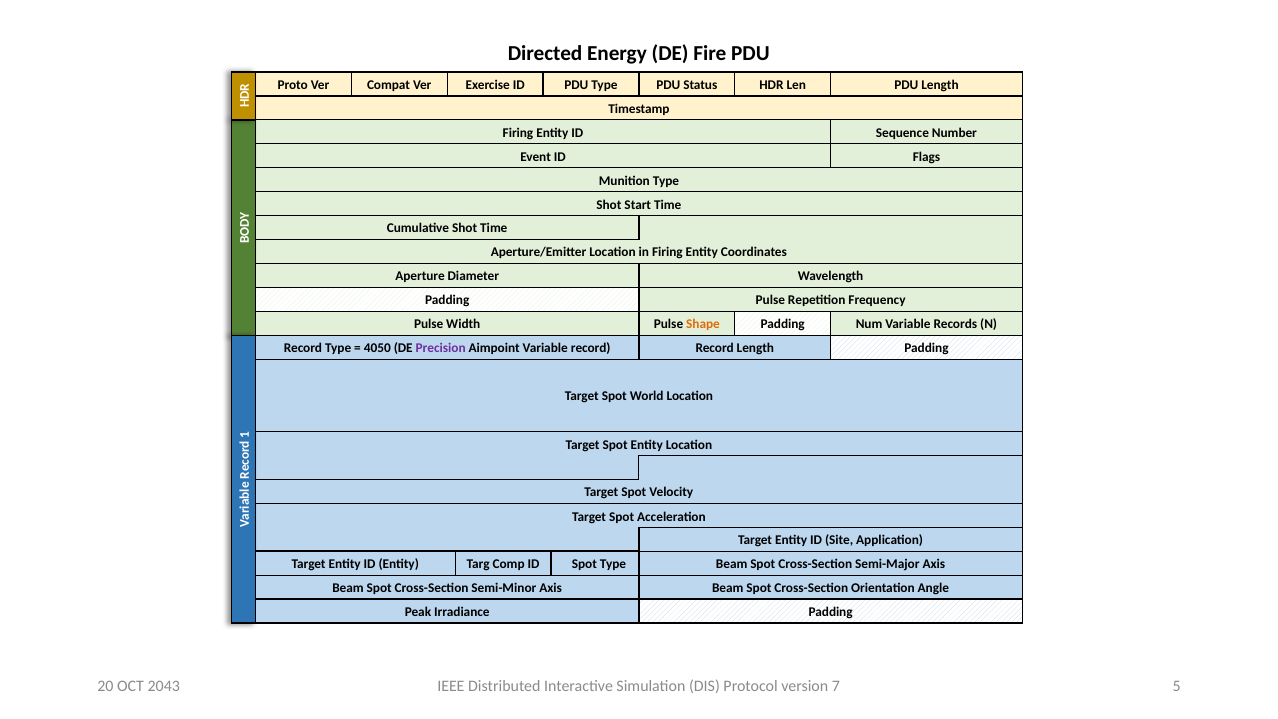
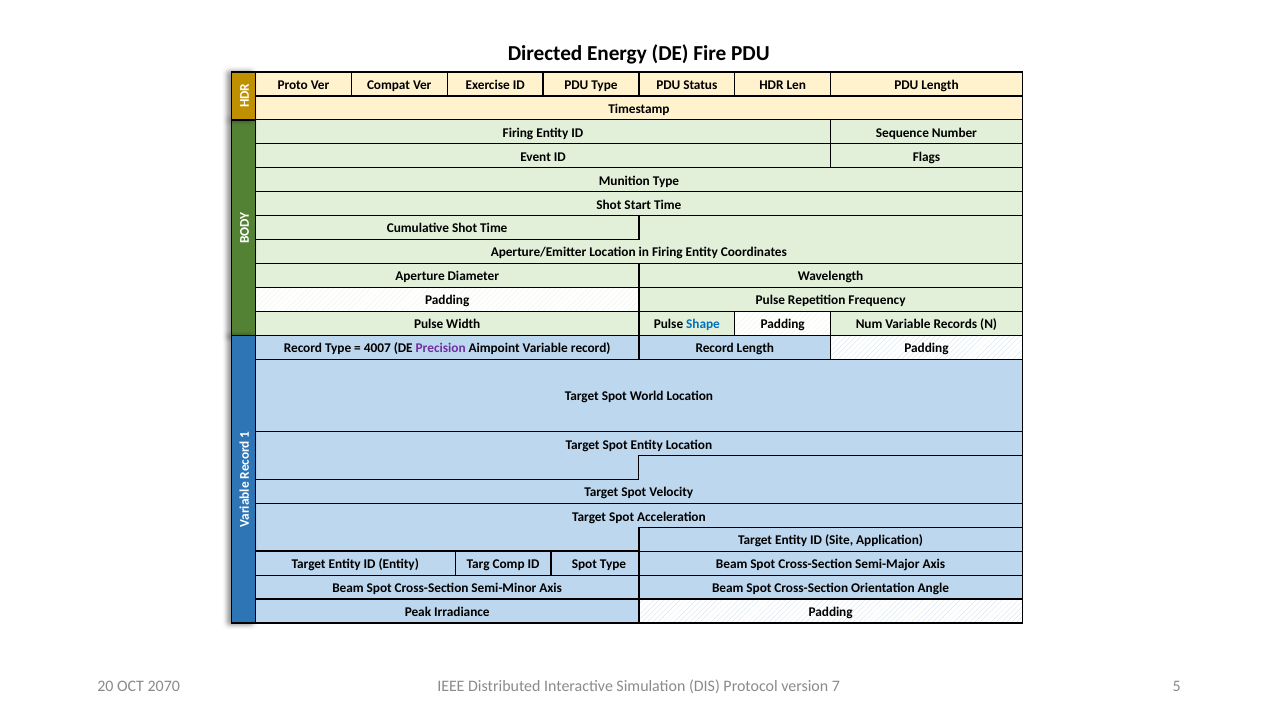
Shape colour: orange -> blue (703, 324)
4050: 4050 -> 4007 (377, 348)
2043: 2043 -> 2070 (164, 687)
